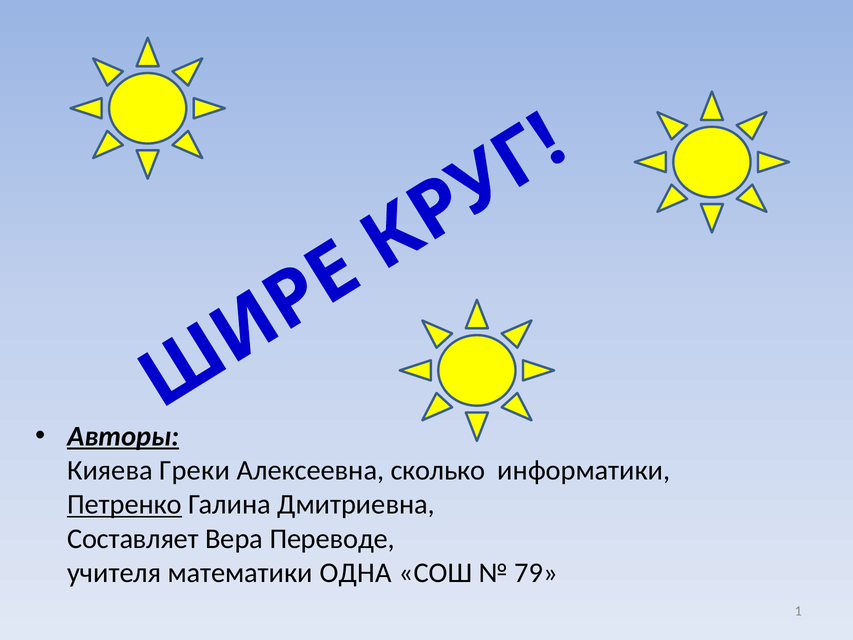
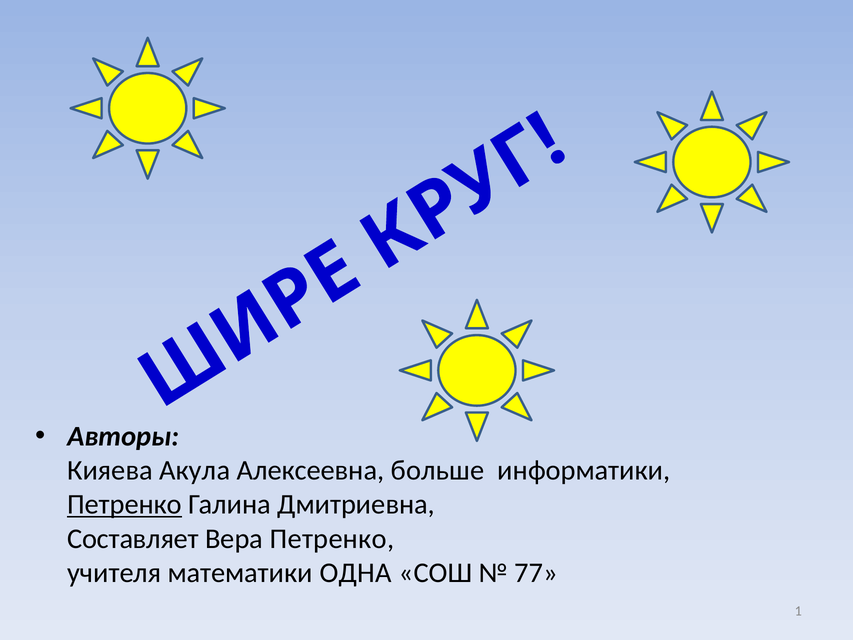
Авторы underline: present -> none (123, 436)
Греки: Греки -> Акула (195, 470)
сколько: сколько -> больше (438, 470)
Вера Переводе: Переводе -> Петренко (332, 539)
79: 79 -> 77 (536, 573)
